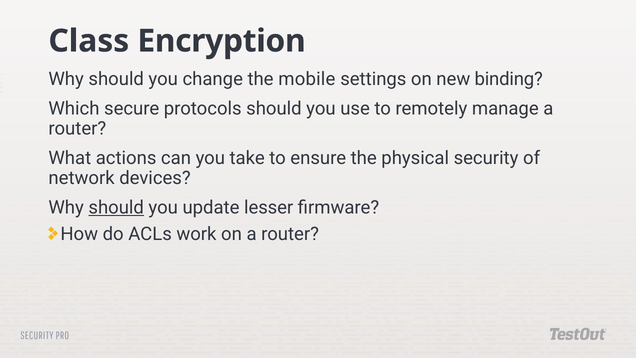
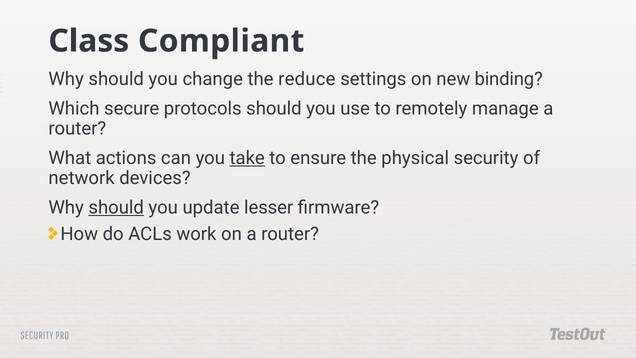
Encryption: Encryption -> Compliant (221, 41)
mobile: mobile -> reduce (307, 79)
take underline: none -> present (247, 158)
